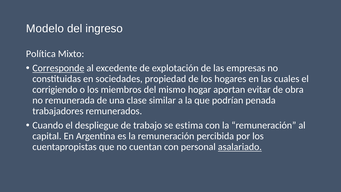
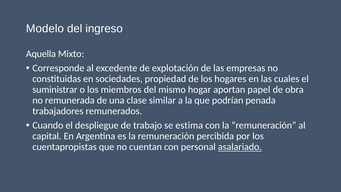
Política: Política -> Aquella (41, 54)
Corresponde underline: present -> none (58, 68)
corrigiendo: corrigiendo -> suministrar (55, 90)
evitar: evitar -> papel (259, 90)
